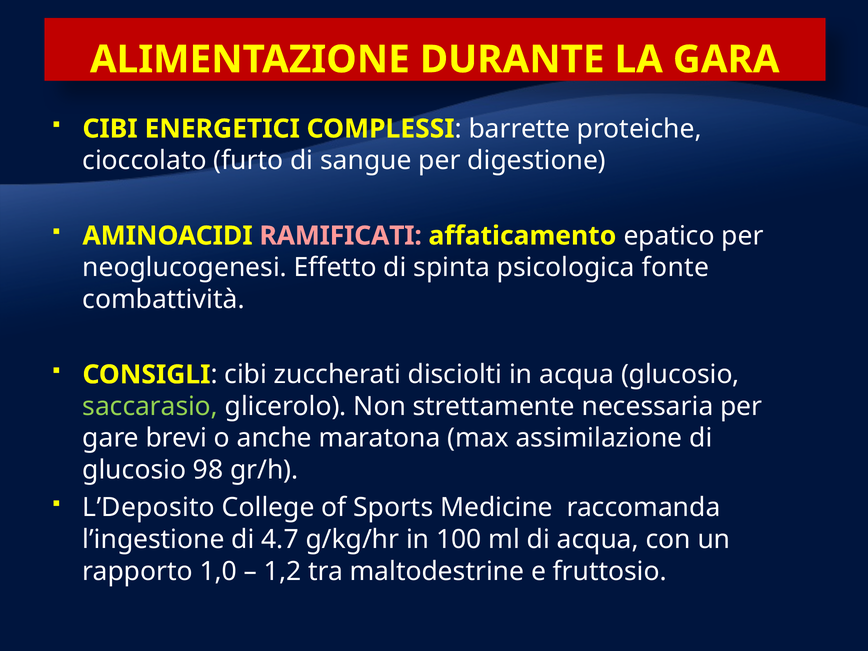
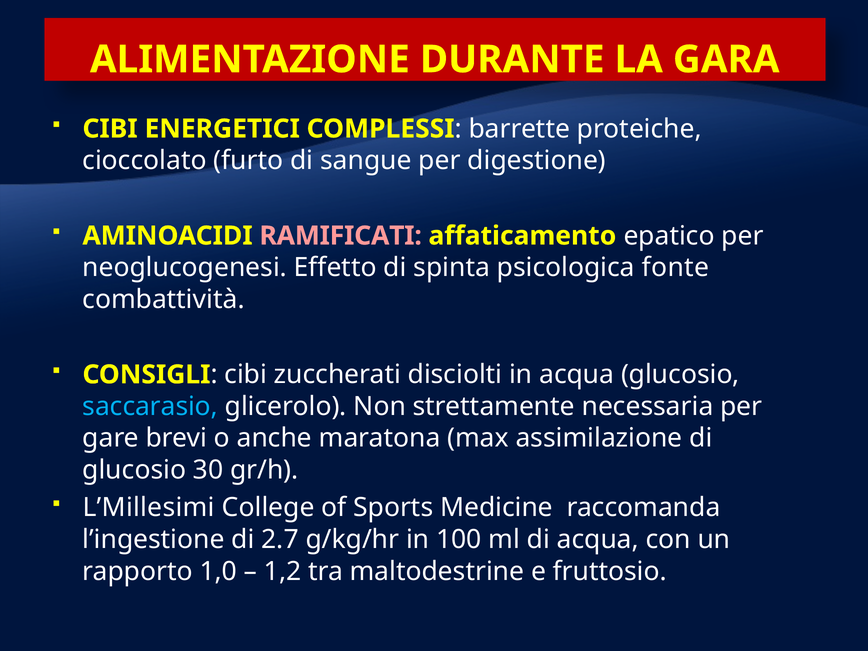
saccarasio colour: light green -> light blue (150, 406)
98: 98 -> 30 (208, 470)
L’Deposito: L’Deposito -> L’Millesimi (149, 508)
4.7: 4.7 -> 2.7 (280, 539)
